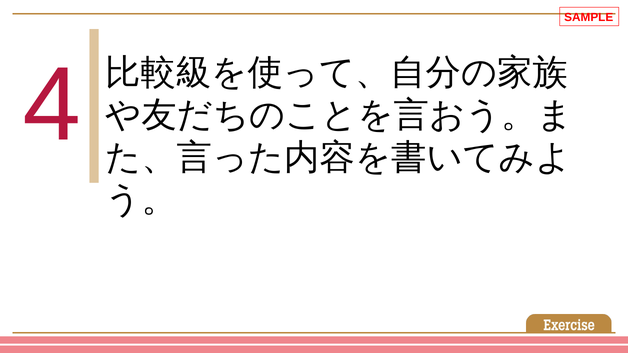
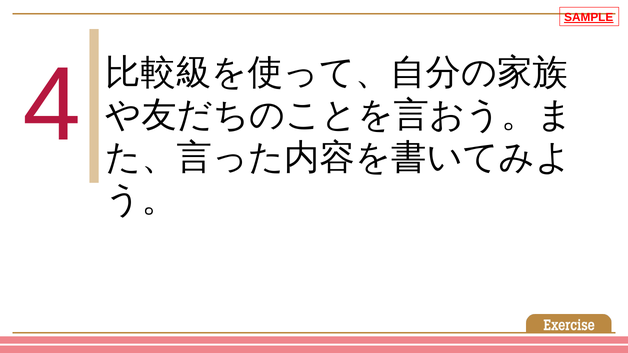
SAMPLE underline: none -> present (589, 17)
